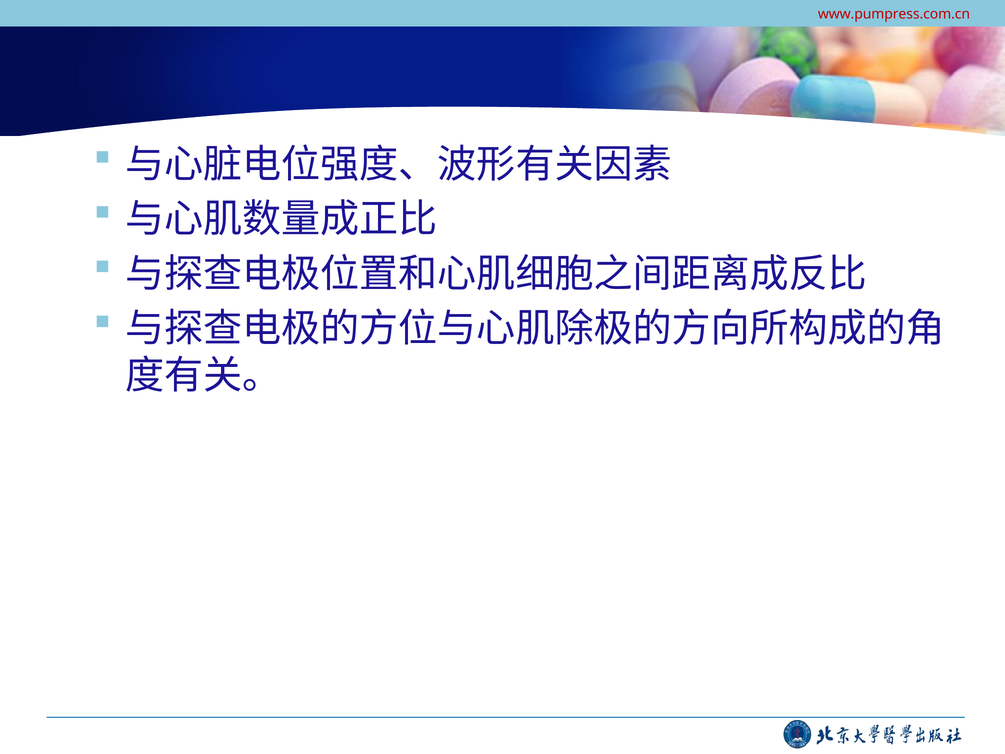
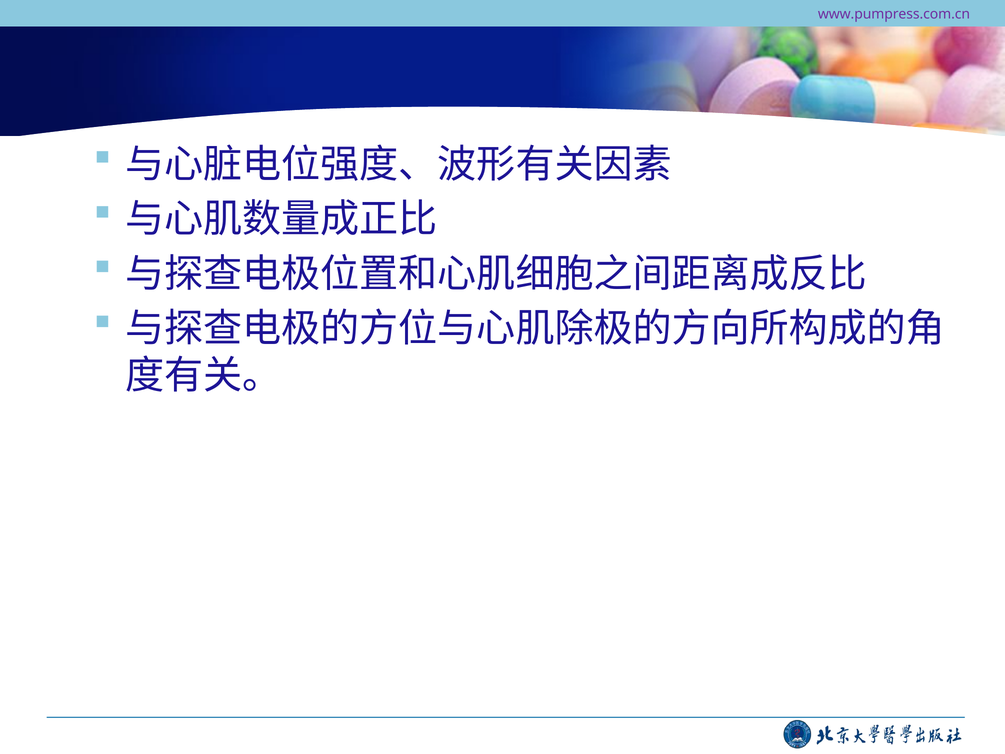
www.pumpress.com.cn colour: red -> purple (894, 14)
